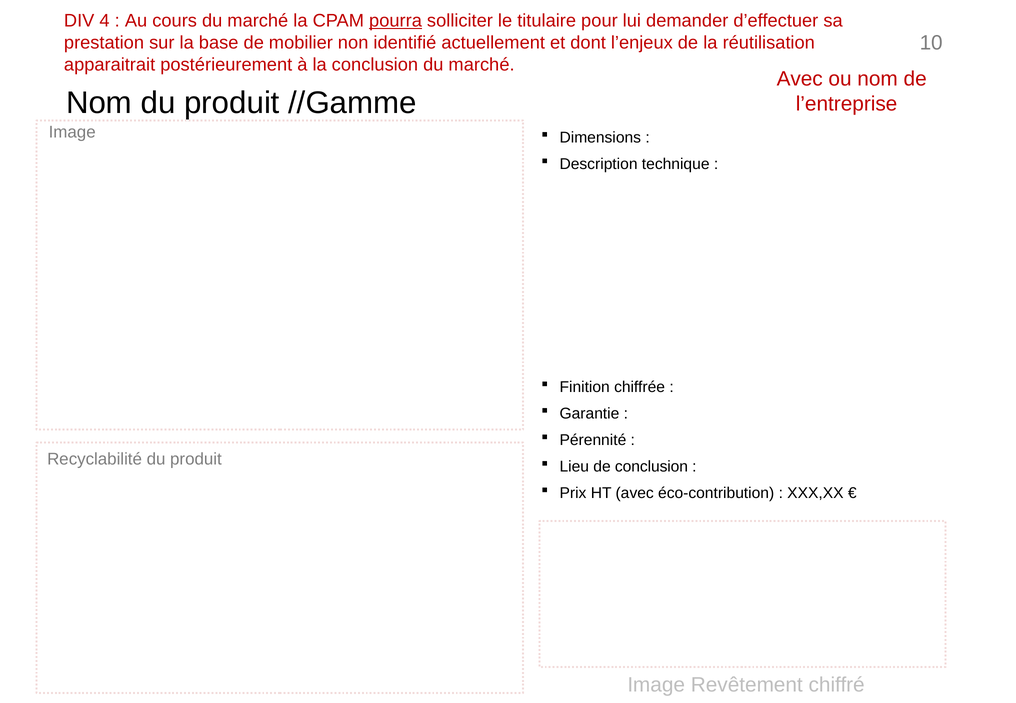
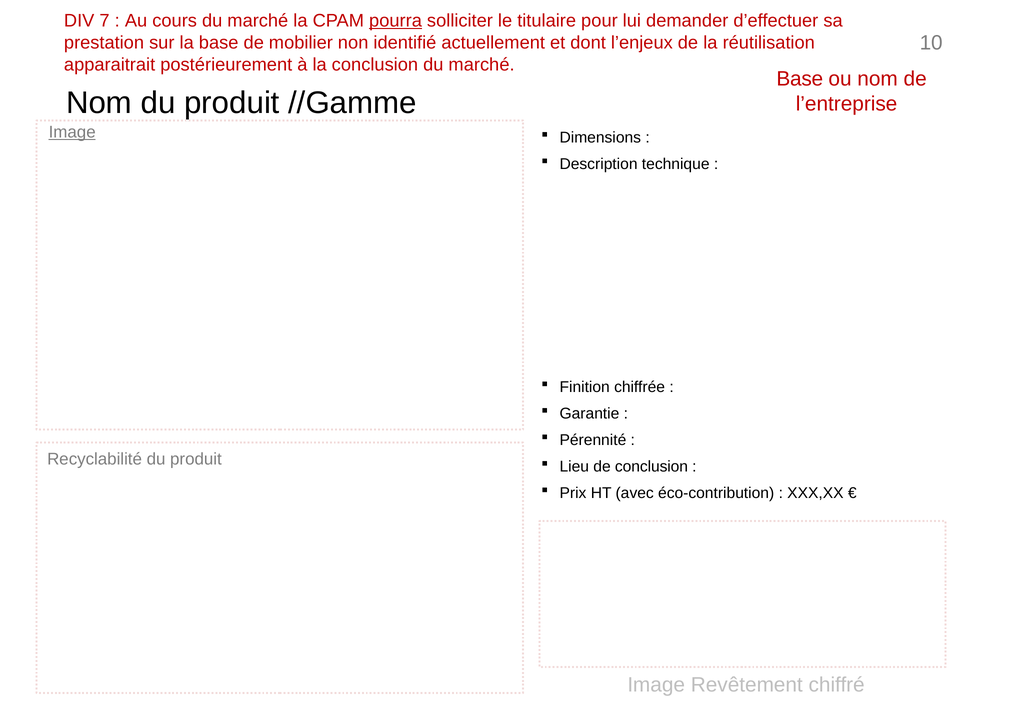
4: 4 -> 7 (104, 21)
Avec: Avec -> Base (800, 79)
Image underline: none -> present (72, 132)
